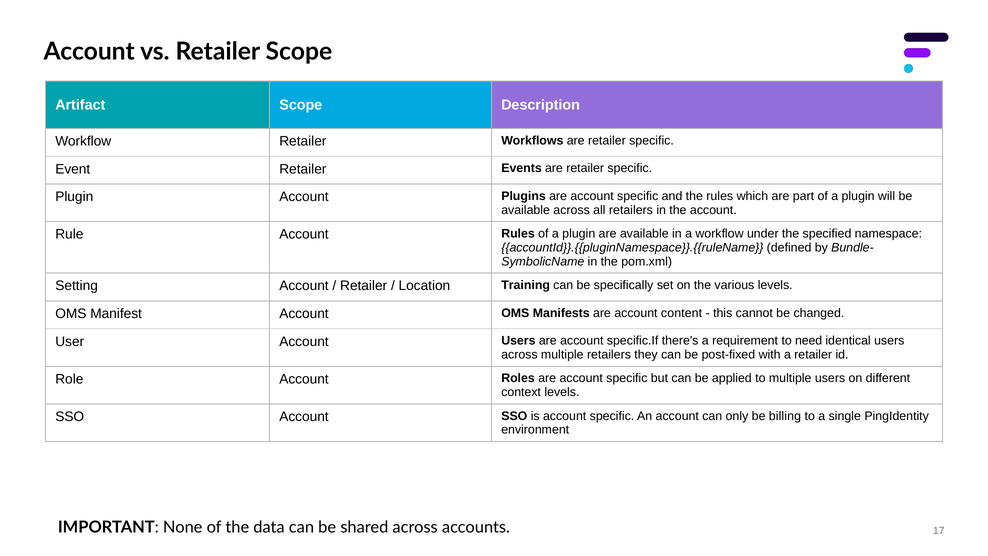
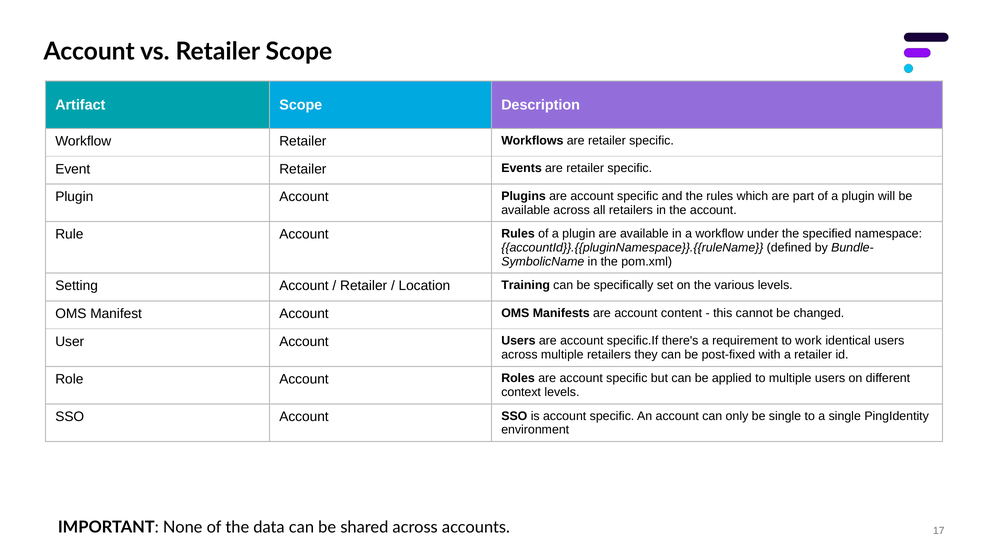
need: need -> work (808, 341)
be billing: billing -> single (785, 416)
